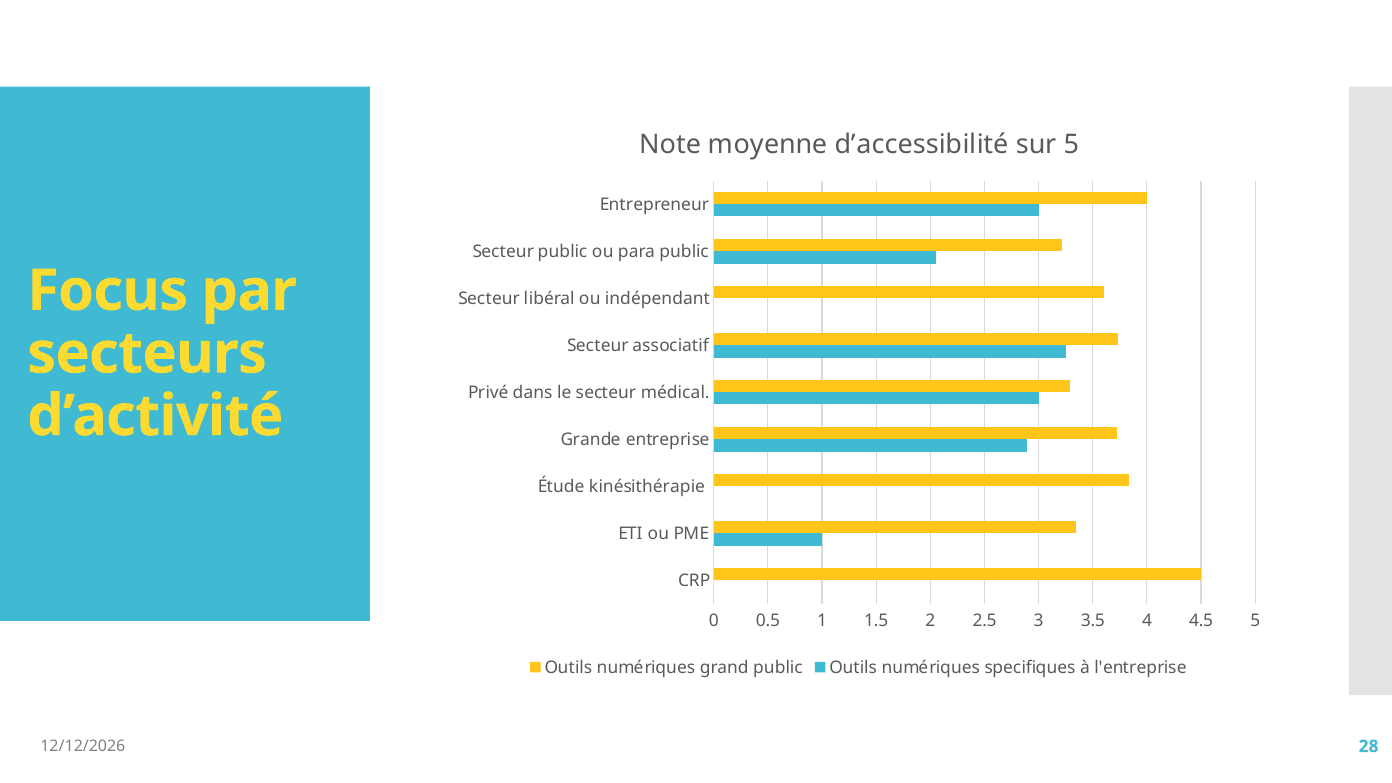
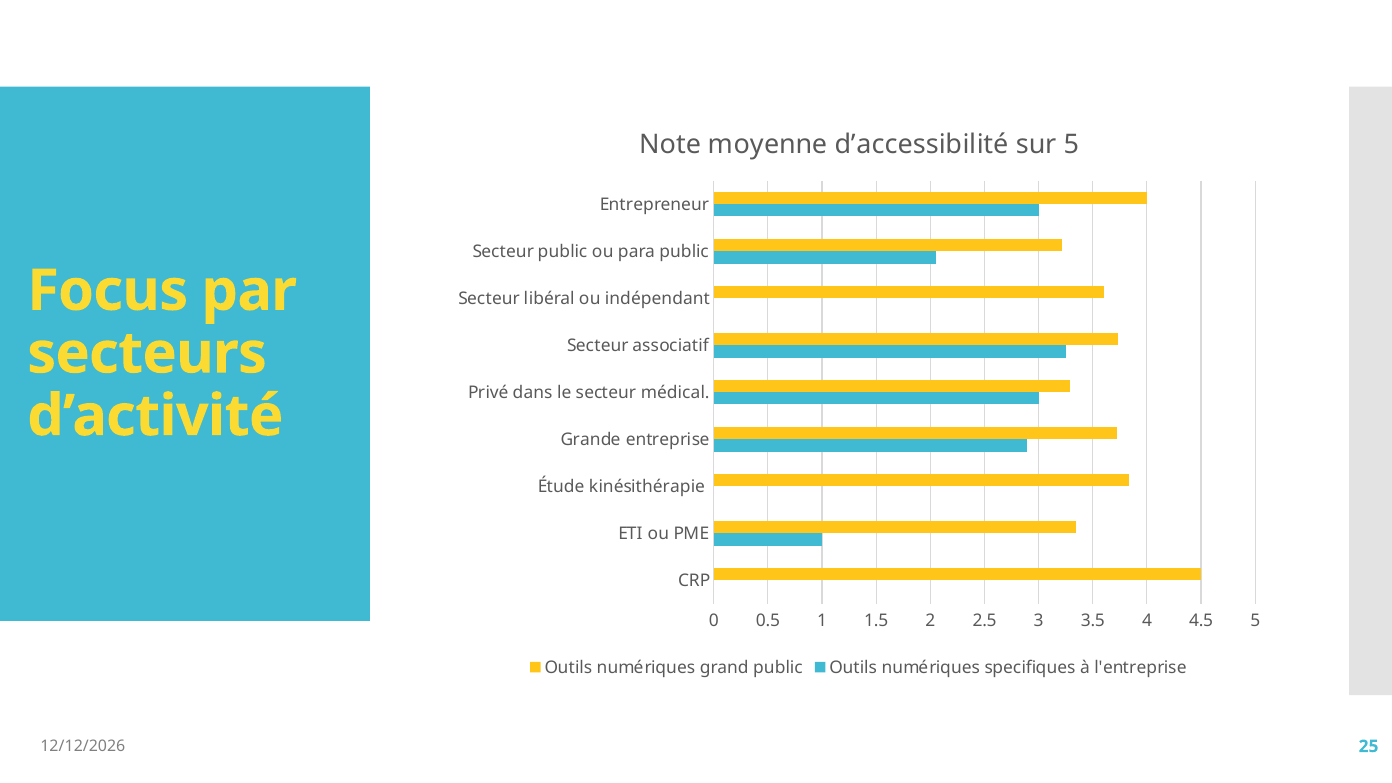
28: 28 -> 25 (1369, 746)
